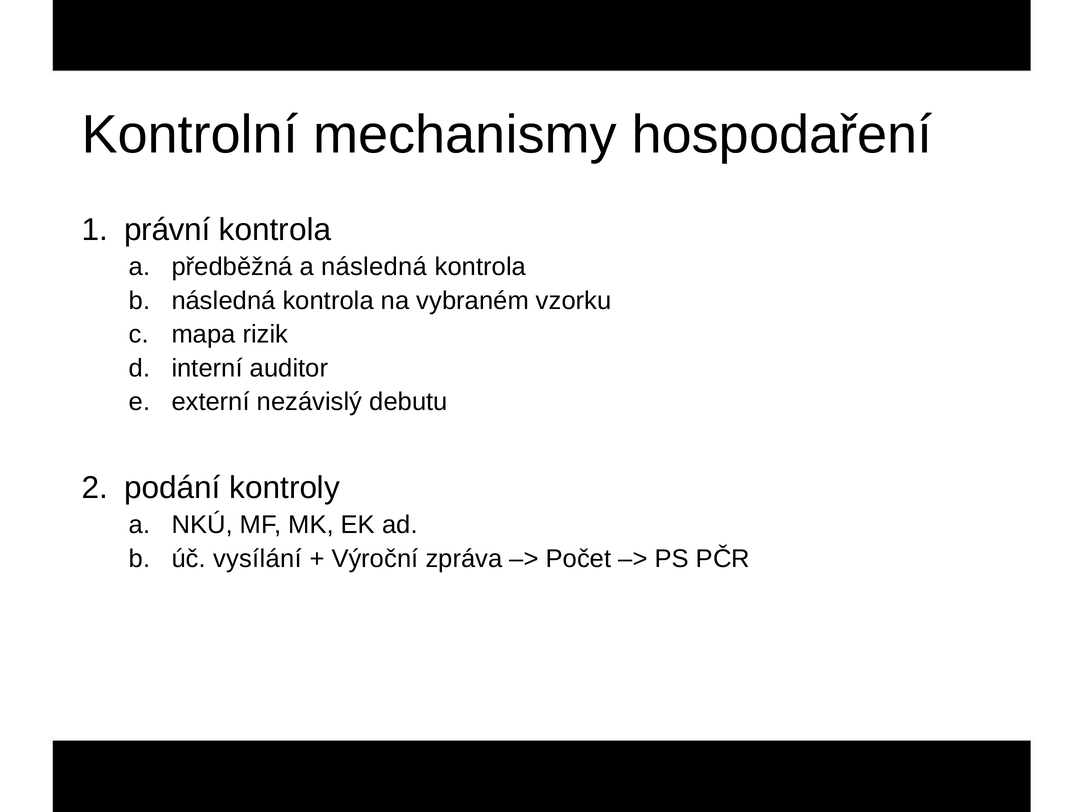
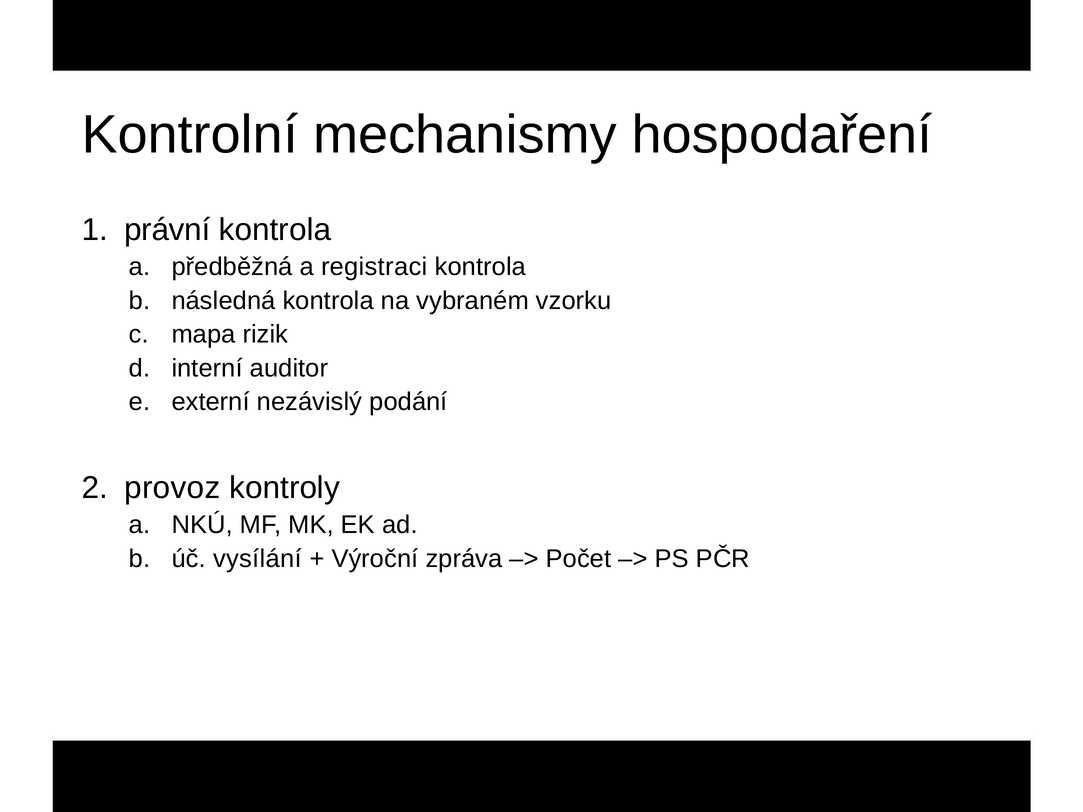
a následná: následná -> registraci (374, 267)
debutu: debutu -> podání (408, 402)
podání: podání -> provoz (172, 488)
